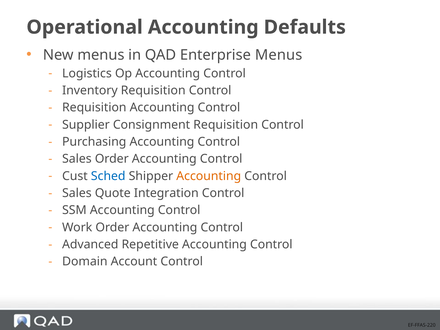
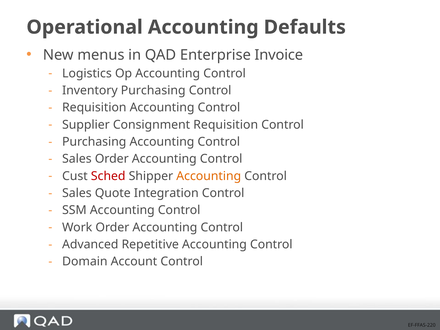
Enterprise Menus: Menus -> Invoice (279, 55)
Inventory Requisition: Requisition -> Purchasing (153, 90)
Sched colour: blue -> red (108, 176)
